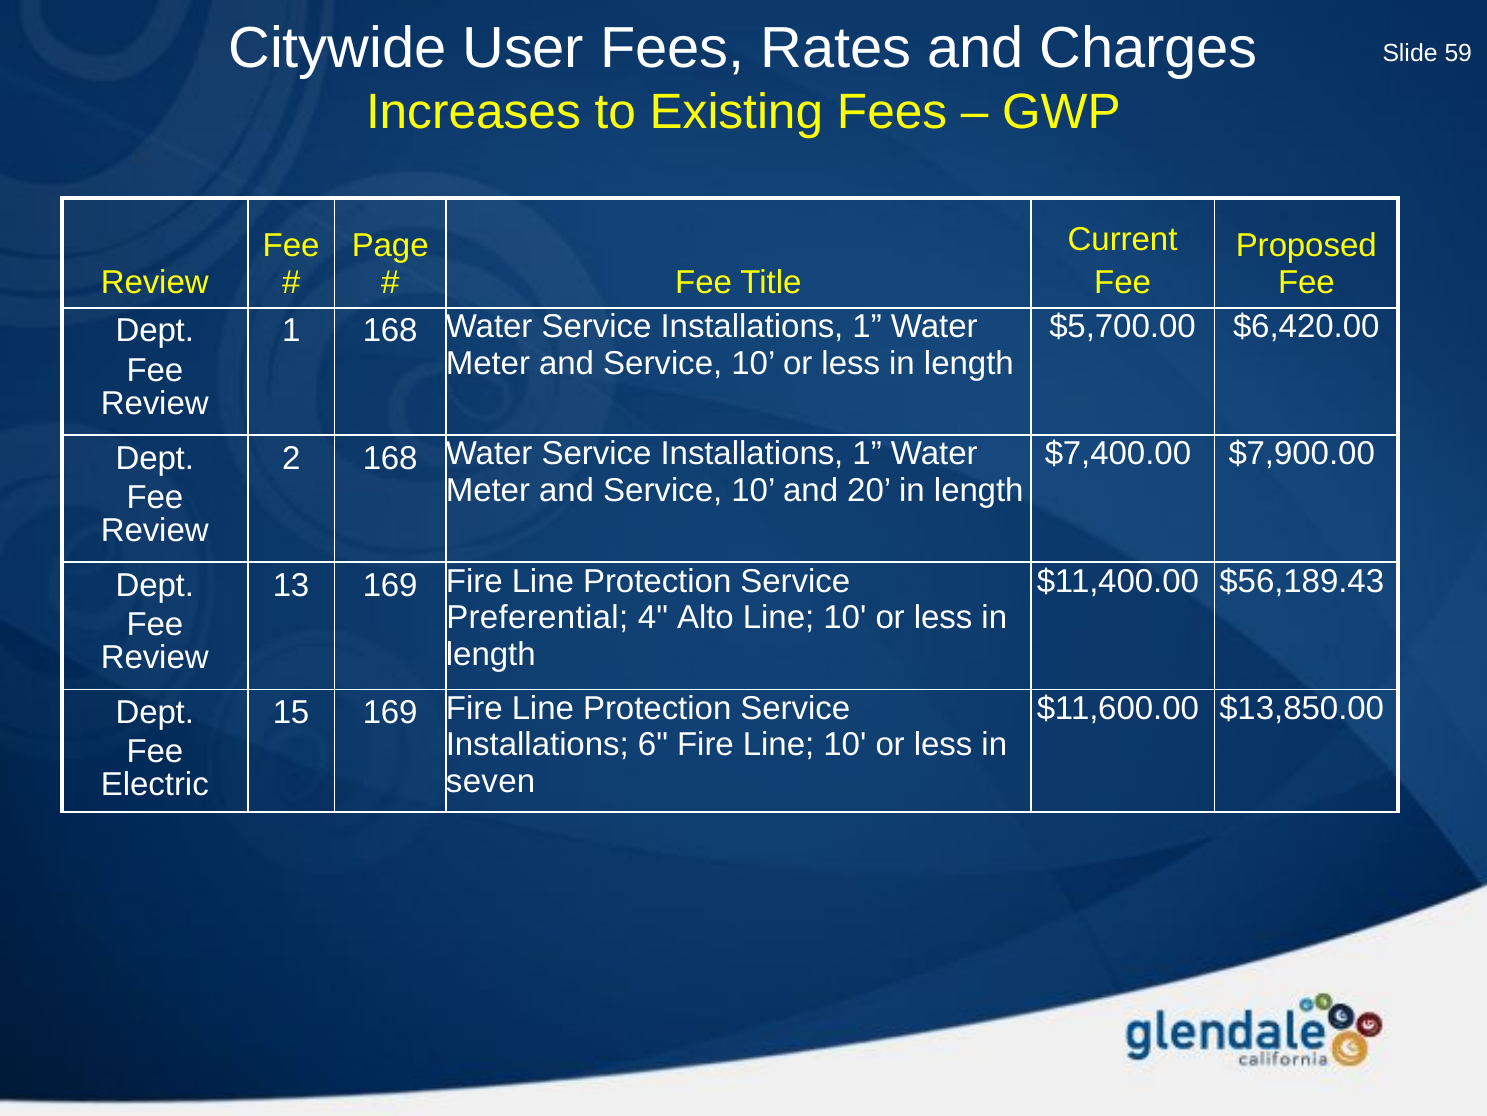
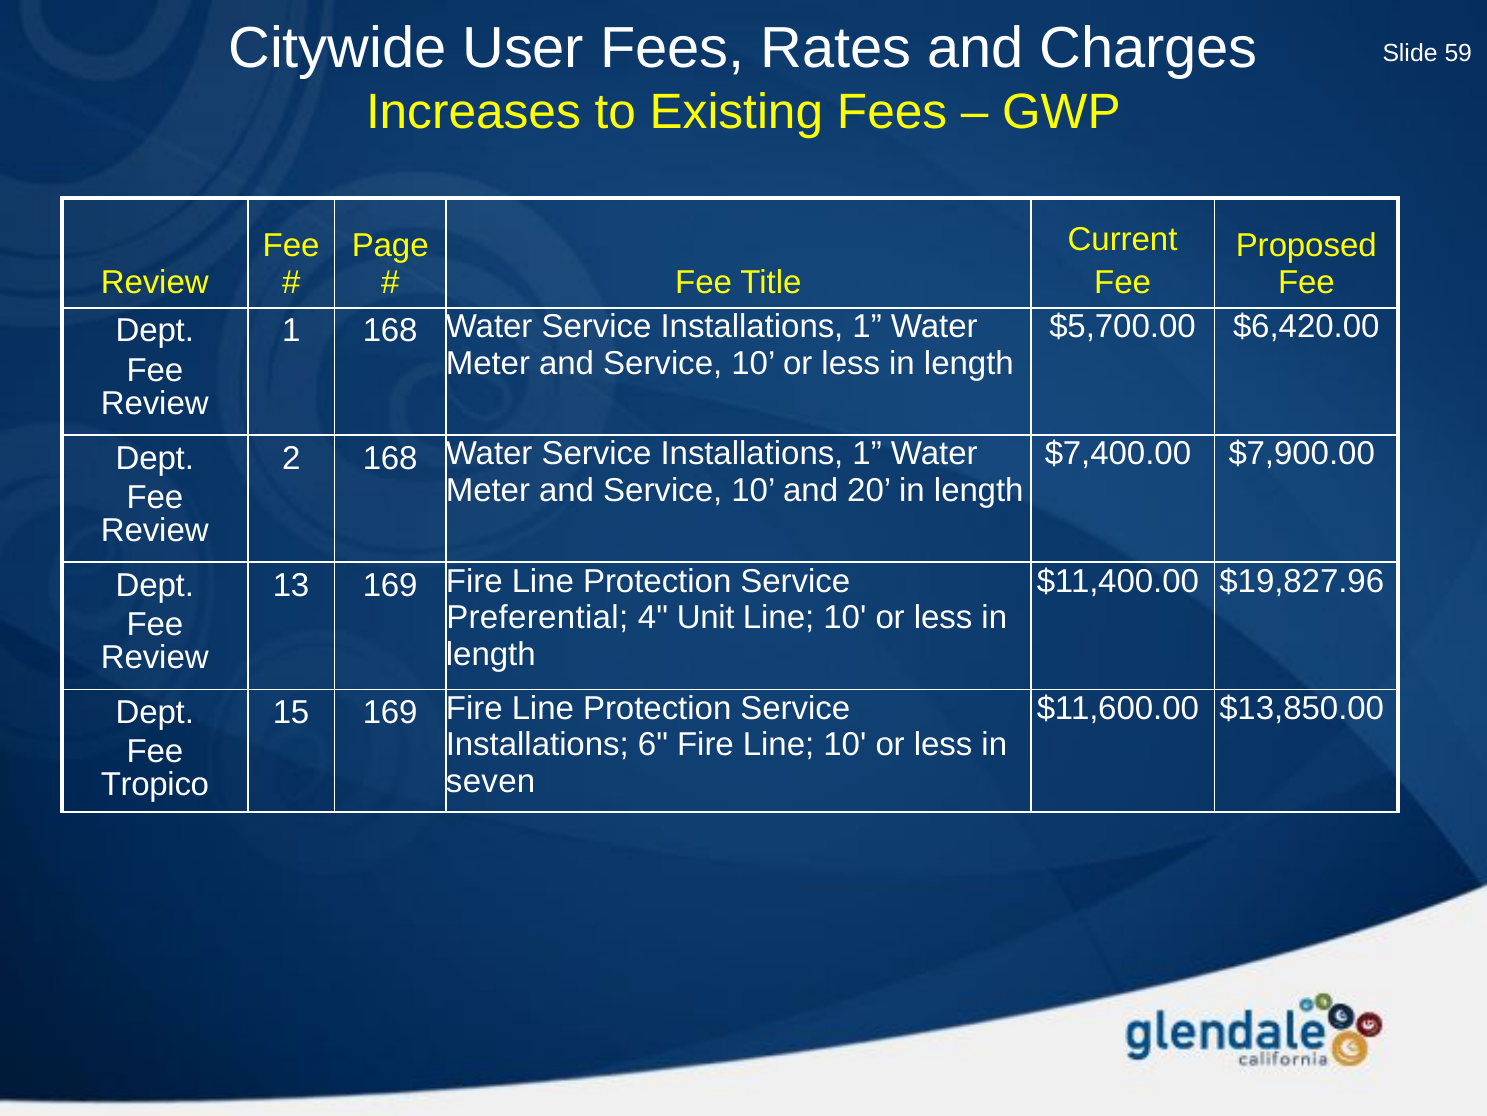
$56,189.43: $56,189.43 -> $19,827.96 (1302, 581)
Alto: Alto -> Unit (706, 617)
Electric: Electric -> Tropico (155, 785)
